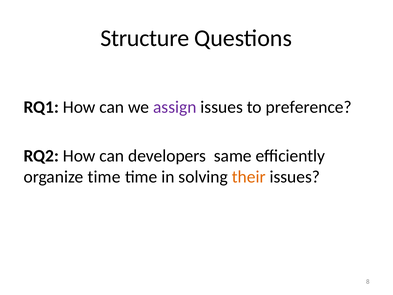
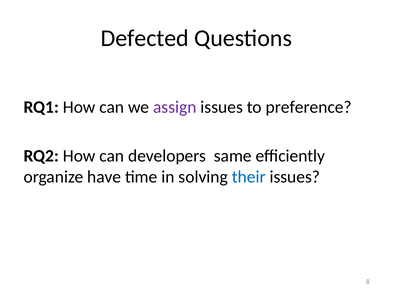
Structure: Structure -> Defected (145, 38)
organize time: time -> have (104, 177)
their colour: orange -> blue (249, 177)
